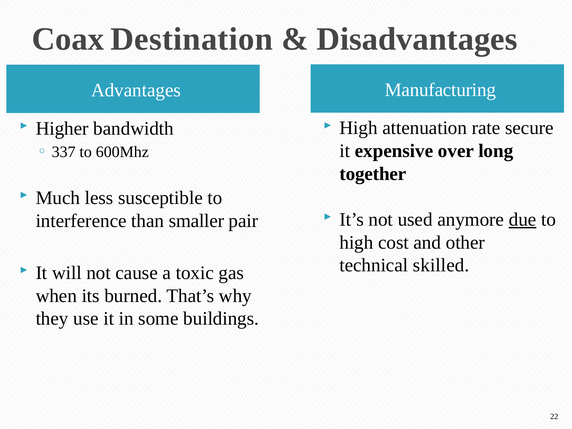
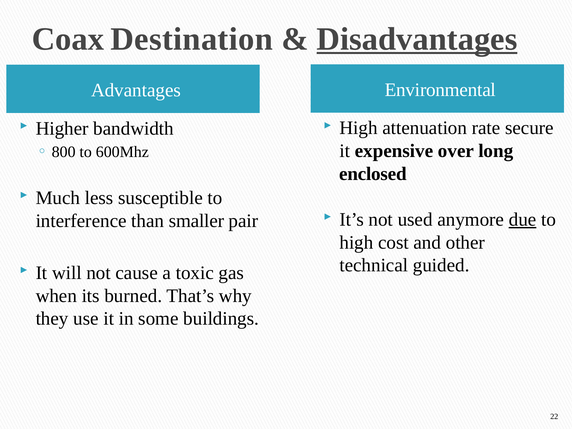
Disadvantages underline: none -> present (417, 39)
Manufacturing: Manufacturing -> Environmental (440, 90)
337: 337 -> 800 (64, 152)
together: together -> enclosed (373, 174)
skilled: skilled -> guided (441, 265)
